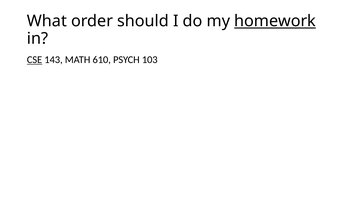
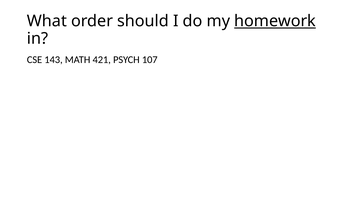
CSE underline: present -> none (35, 60)
610: 610 -> 421 (102, 60)
103: 103 -> 107 (150, 60)
